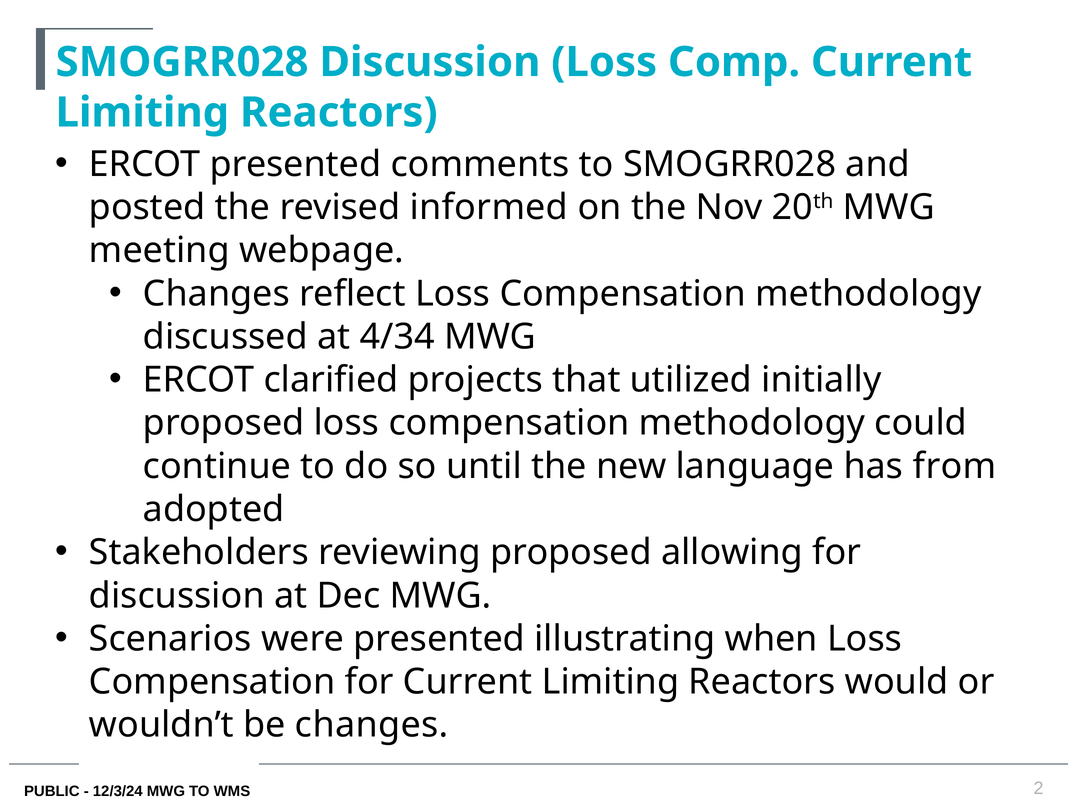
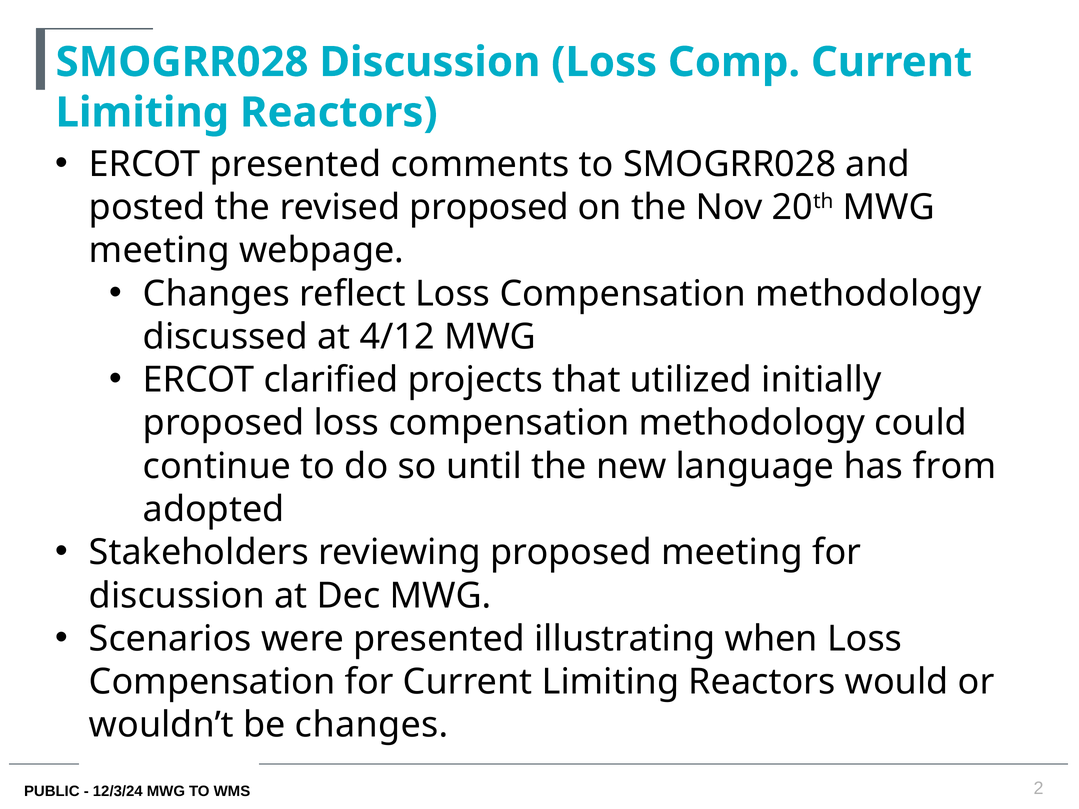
revised informed: informed -> proposed (489, 207)
4/34: 4/34 -> 4/12 (397, 337)
proposed allowing: allowing -> meeting (732, 553)
